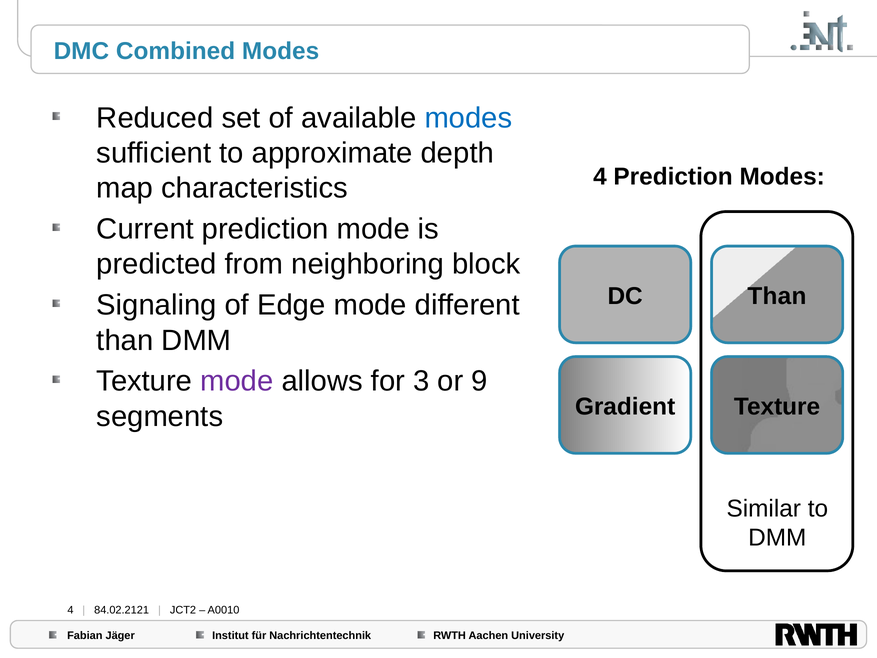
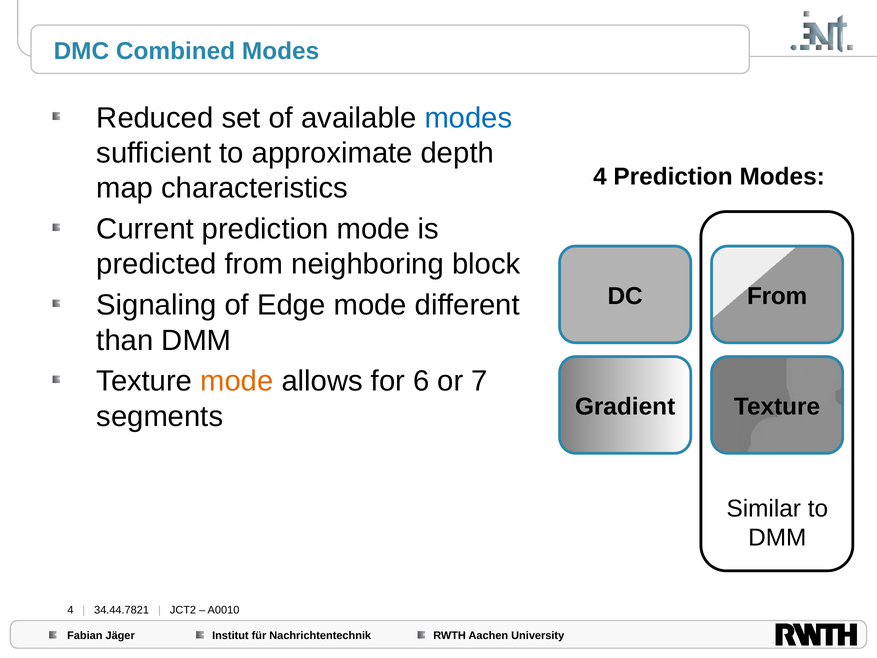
Than: Than -> From (777, 296)
mode colour: purple -> orange (237, 381)
3: 3 -> 6 (421, 381)
9: 9 -> 7 (480, 381)
84.02.2121: 84.02.2121 -> 34.44.7821 (122, 610)
